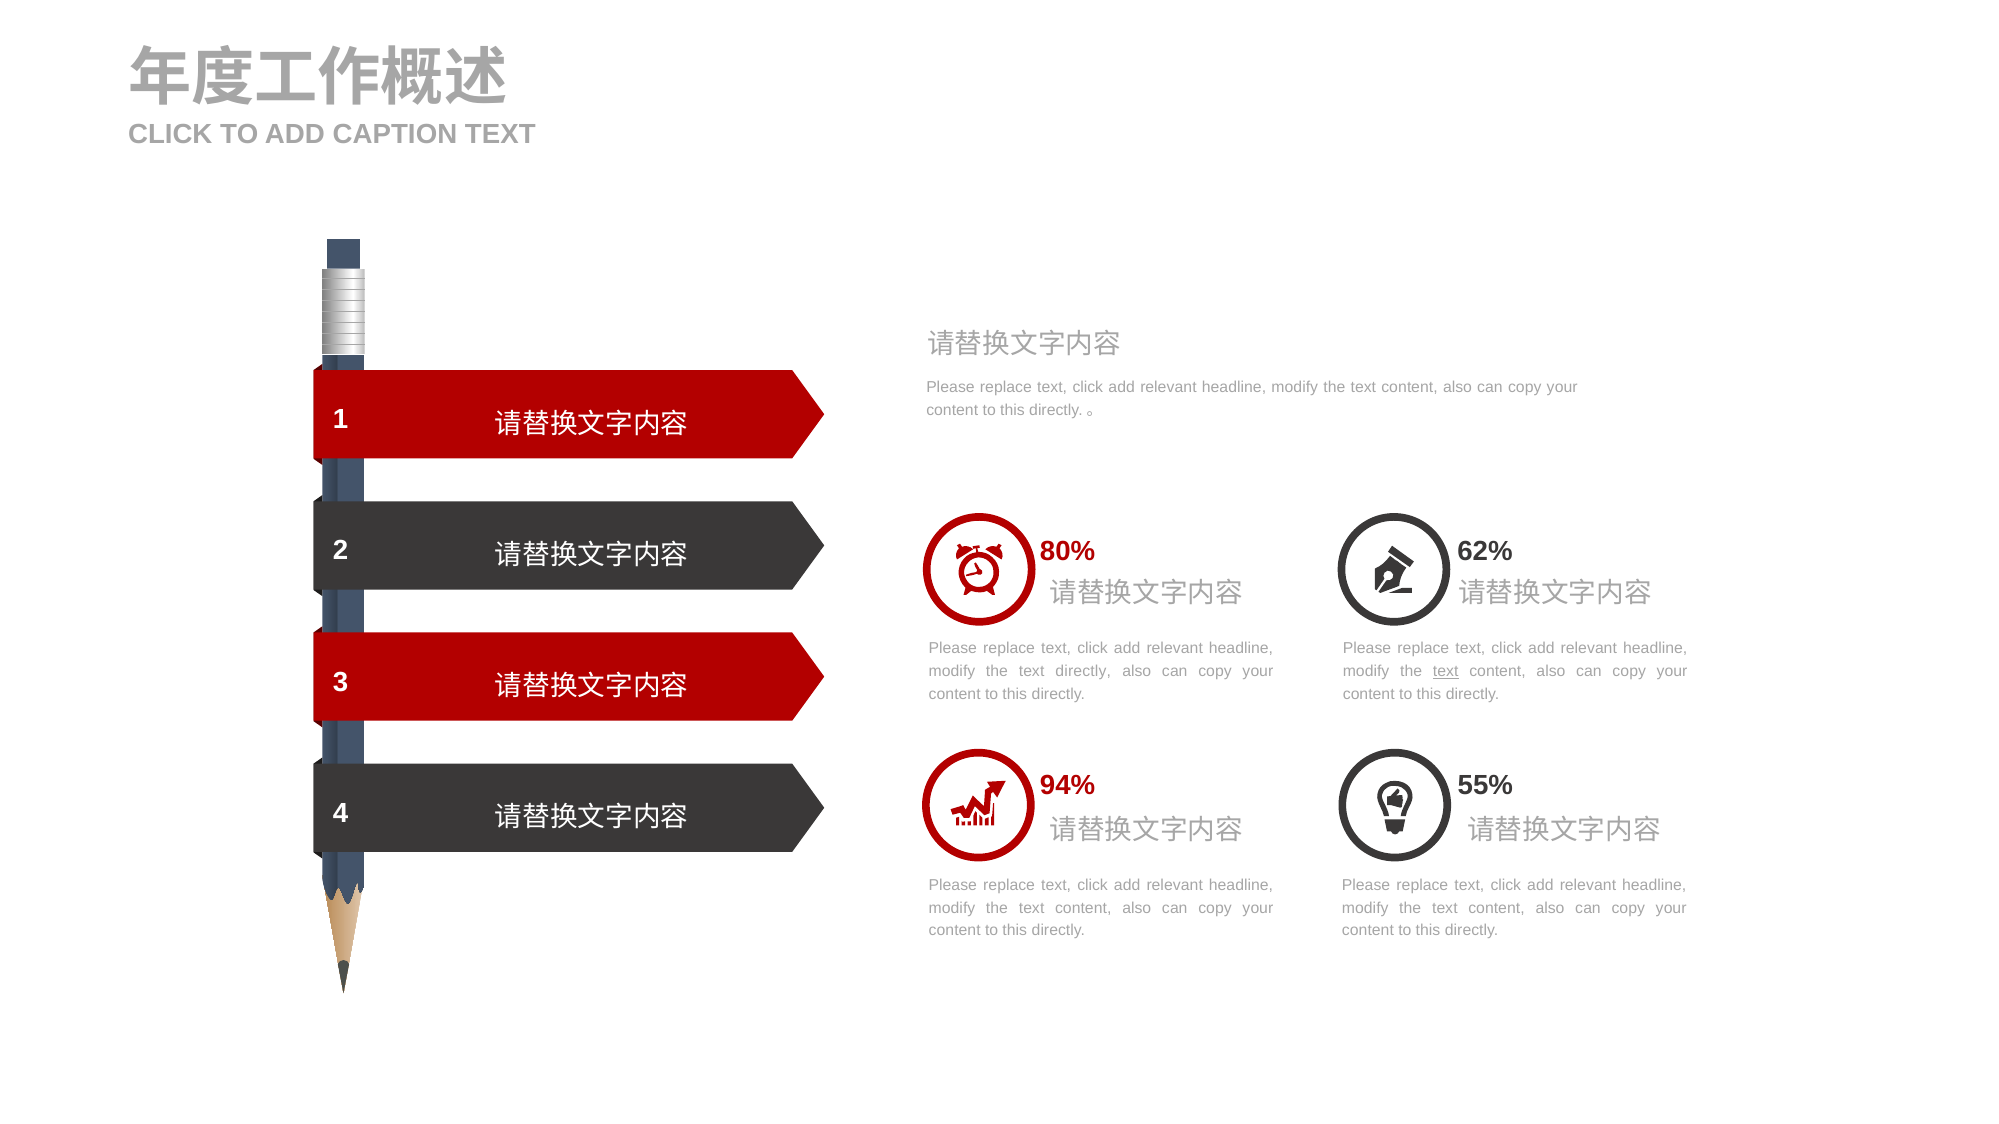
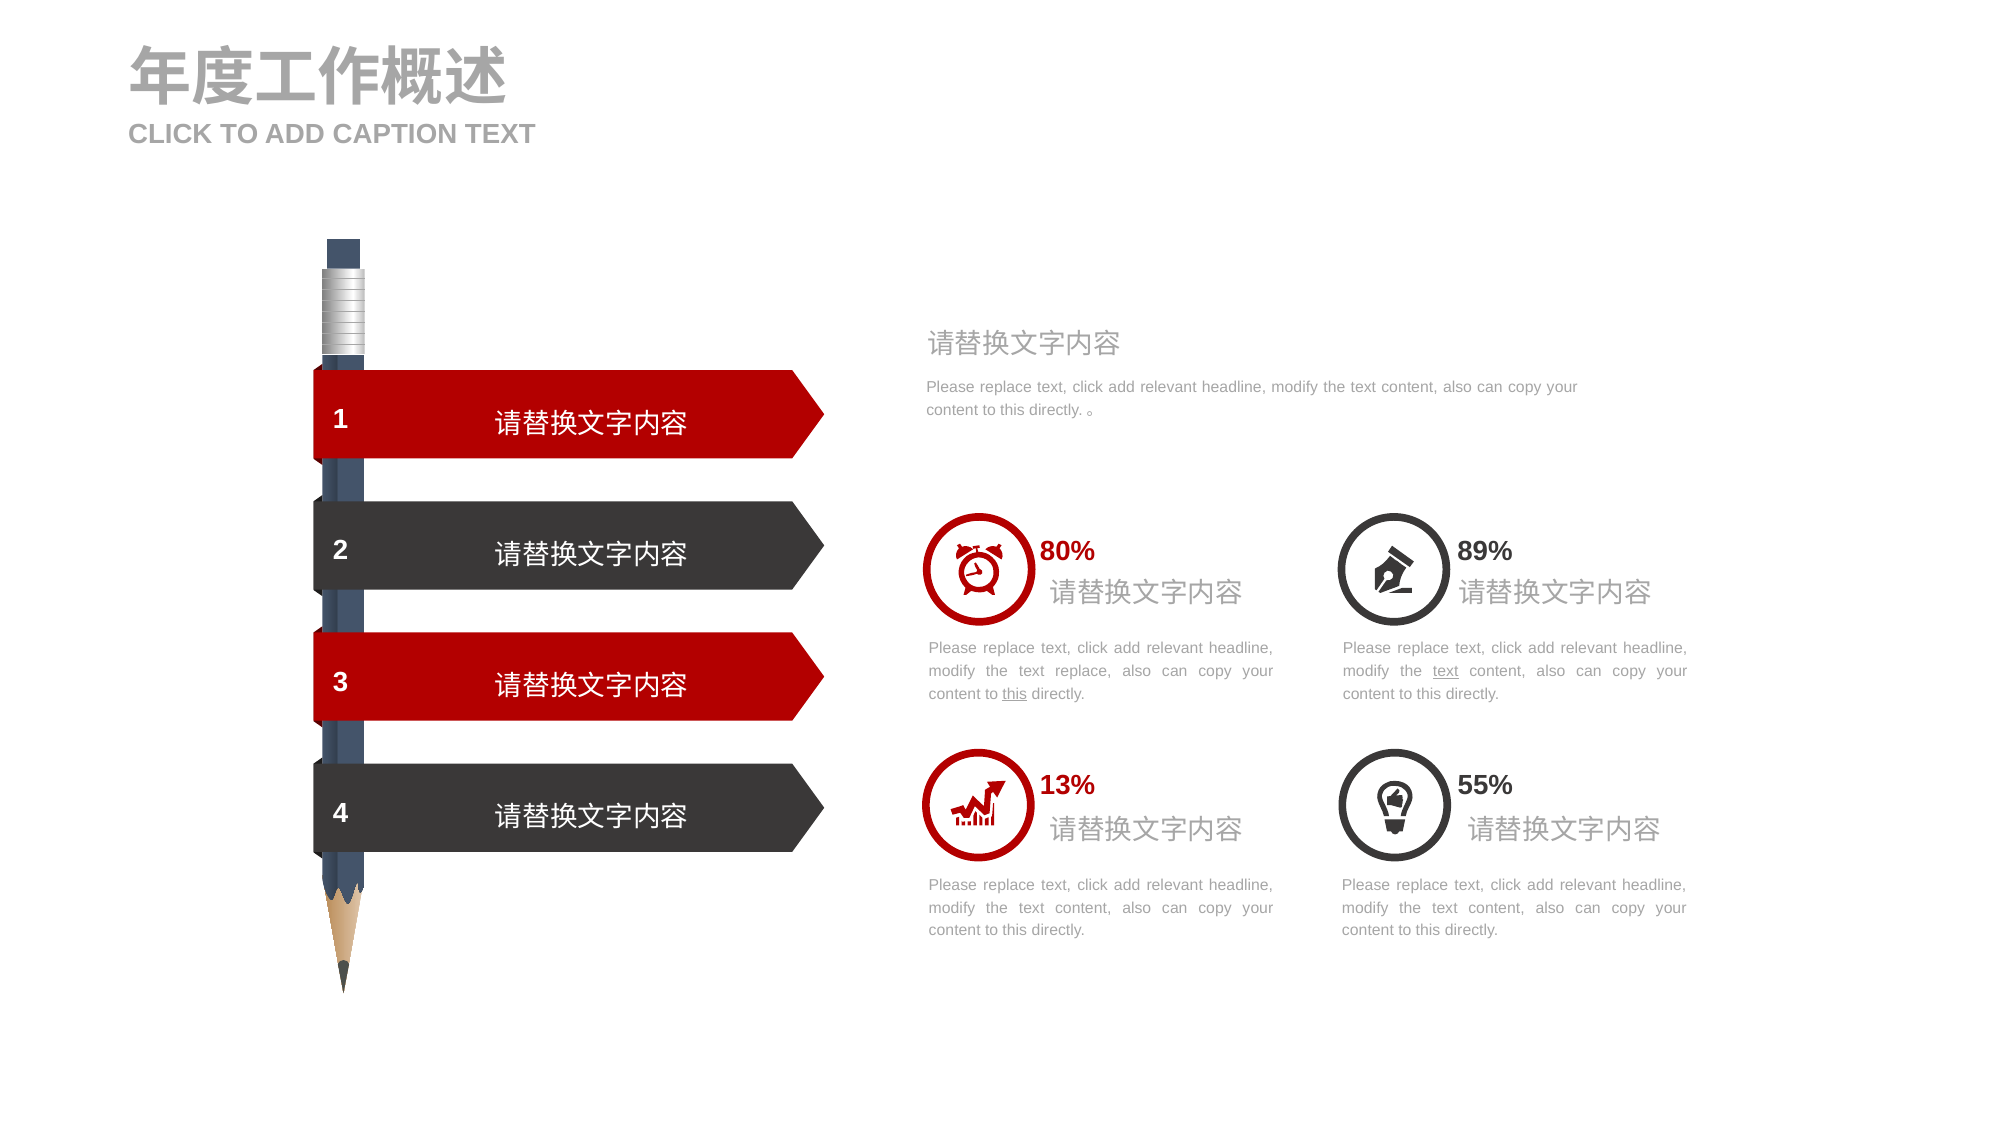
62%: 62% -> 89% (1485, 551)
text directly: directly -> replace (1083, 672)
this underline: none -> present (1015, 694)
94%: 94% -> 13% (1068, 786)
